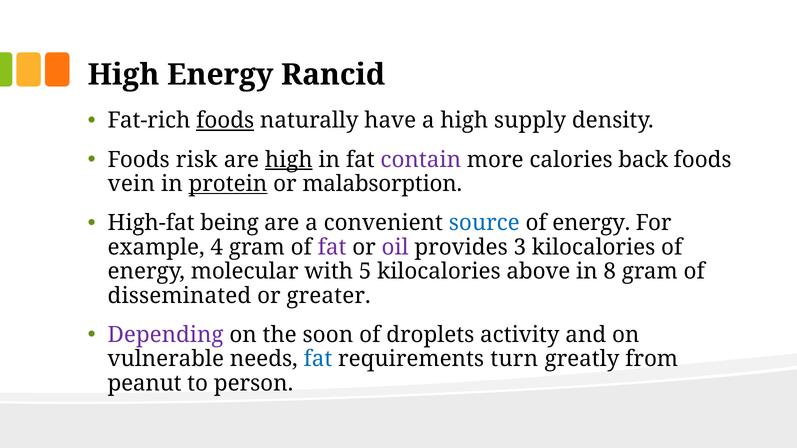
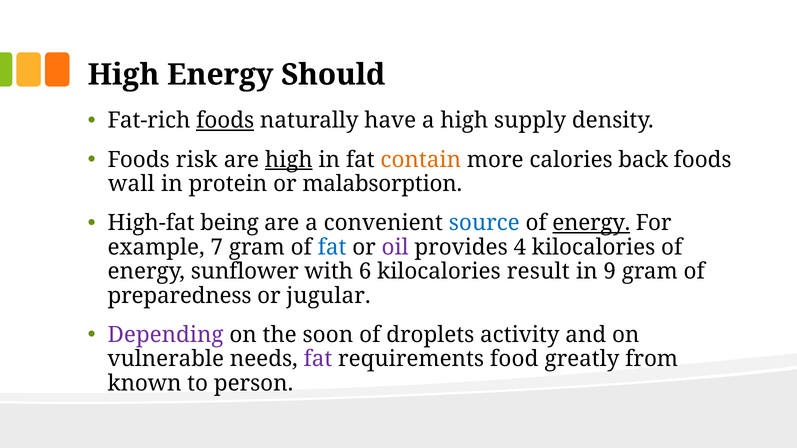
Rancid: Rancid -> Should (333, 75)
contain colour: purple -> orange (421, 160)
vein: vein -> wall (131, 184)
protein underline: present -> none (228, 184)
energy underline: none -> present (591, 223)
4: 4 -> 7 (217, 247)
fat colour: purple -> blue (332, 247)
3: 3 -> 4 (520, 247)
molecular: molecular -> sunflower (245, 272)
5: 5 -> 6 (365, 272)
above: above -> result (538, 272)
8: 8 -> 9 (610, 272)
disseminated: disseminated -> preparedness (180, 296)
greater: greater -> jugular (329, 296)
fat colour: blue -> purple (318, 359)
turn: turn -> food (514, 359)
peanut: peanut -> known (145, 384)
